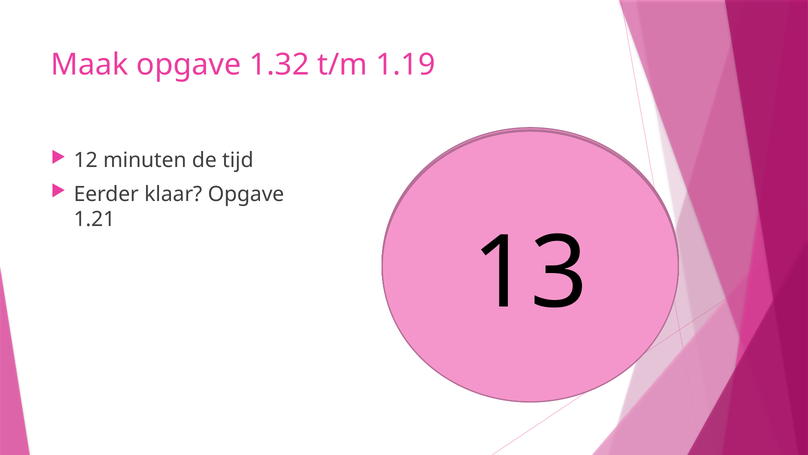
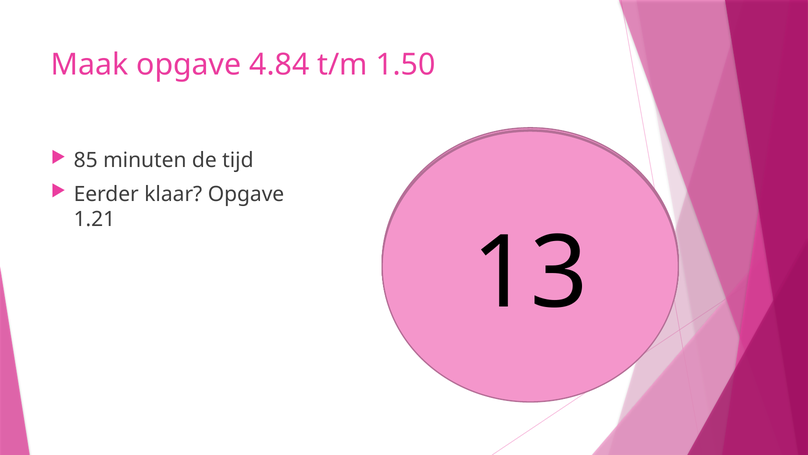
1.32: 1.32 -> 4.84 (279, 65)
1.19: 1.19 -> 1.50 (406, 65)
12: 12 -> 85 (86, 160)
